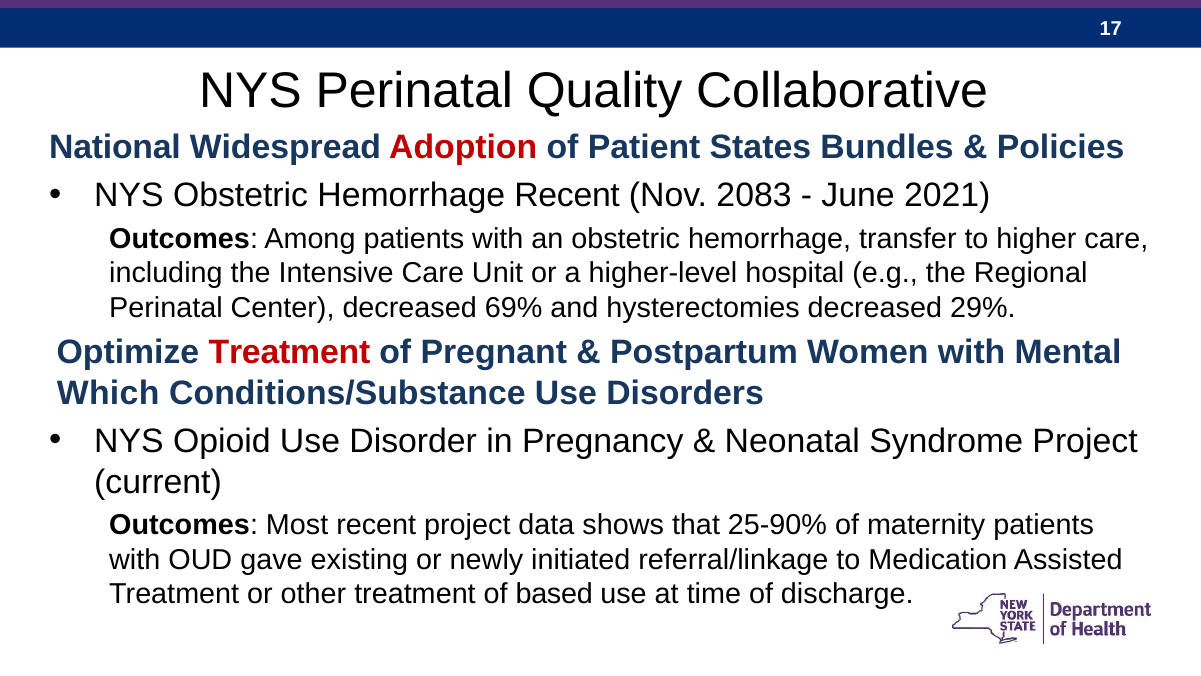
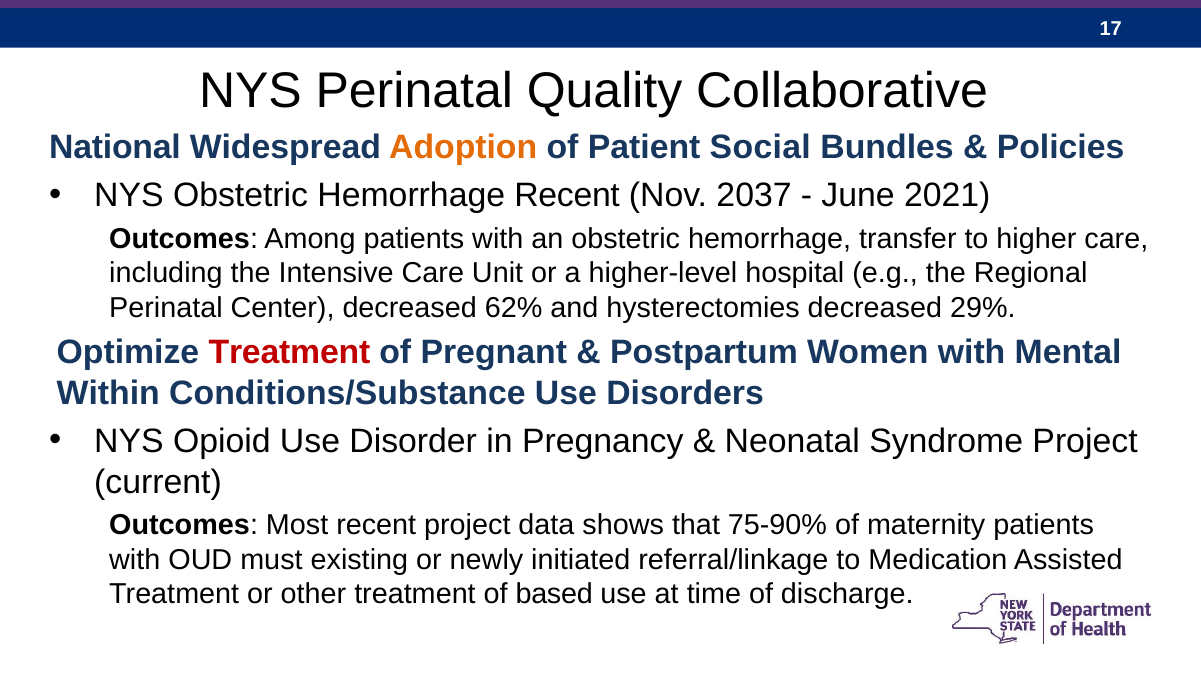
Adoption colour: red -> orange (463, 148)
States: States -> Social (760, 148)
2083: 2083 -> 2037 (754, 195)
69%: 69% -> 62% (514, 308)
Which: Which -> Within (108, 393)
25-90%: 25-90% -> 75-90% (777, 525)
gave: gave -> must (271, 559)
